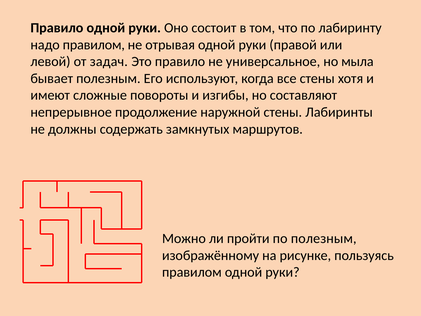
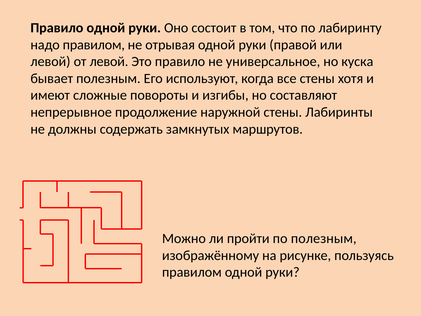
от задач: задач -> левой (109, 62)
мыла: мыла -> куска (357, 62)
